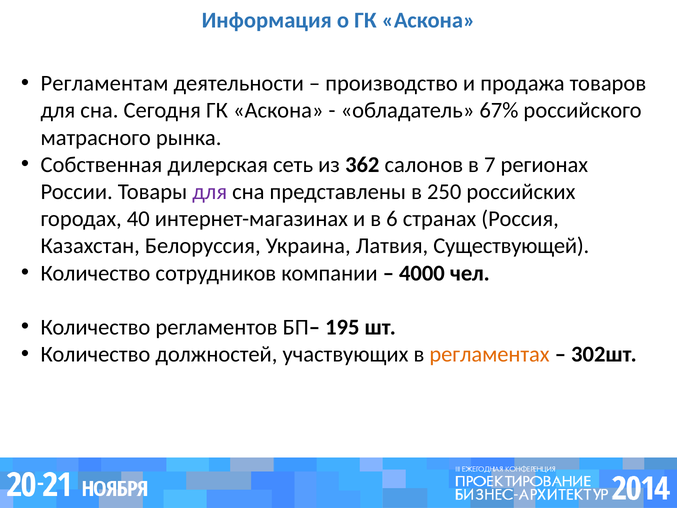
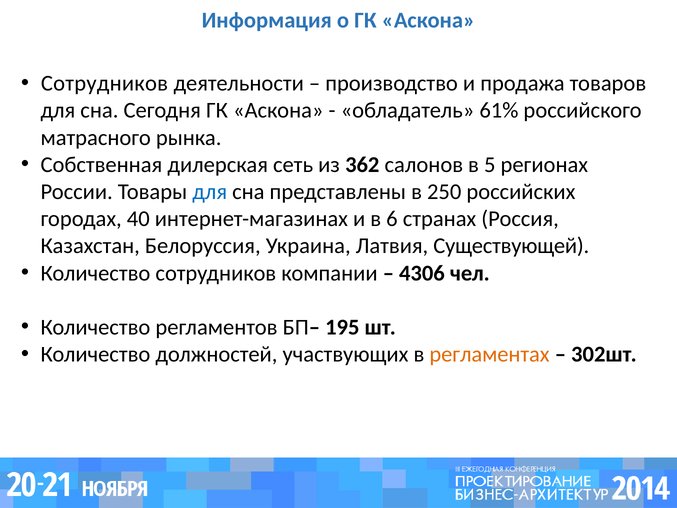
Регламентам: Регламентам -> Сотрудников (104, 83)
67%: 67% -> 61% (499, 110)
7: 7 -> 5 (490, 165)
для colour: purple -> blue (210, 192)
4000: 4000 -> 4306 (422, 273)
